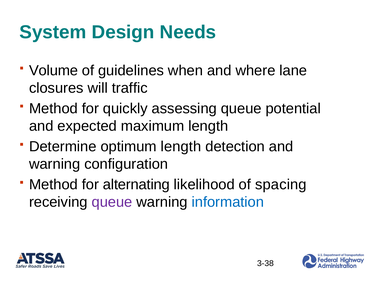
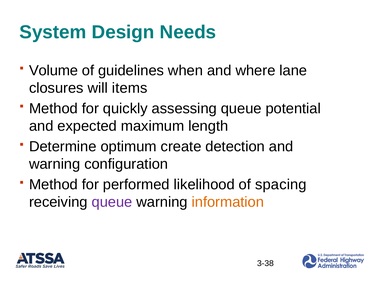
traffic: traffic -> items (130, 88)
optimum length: length -> create (181, 147)
alternating: alternating -> performed (136, 185)
information colour: blue -> orange (228, 203)
